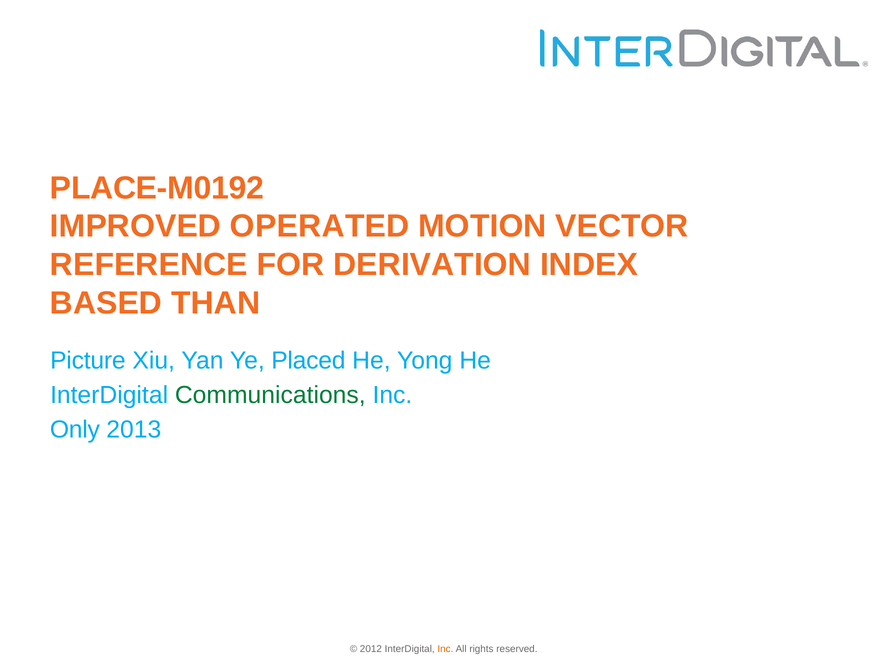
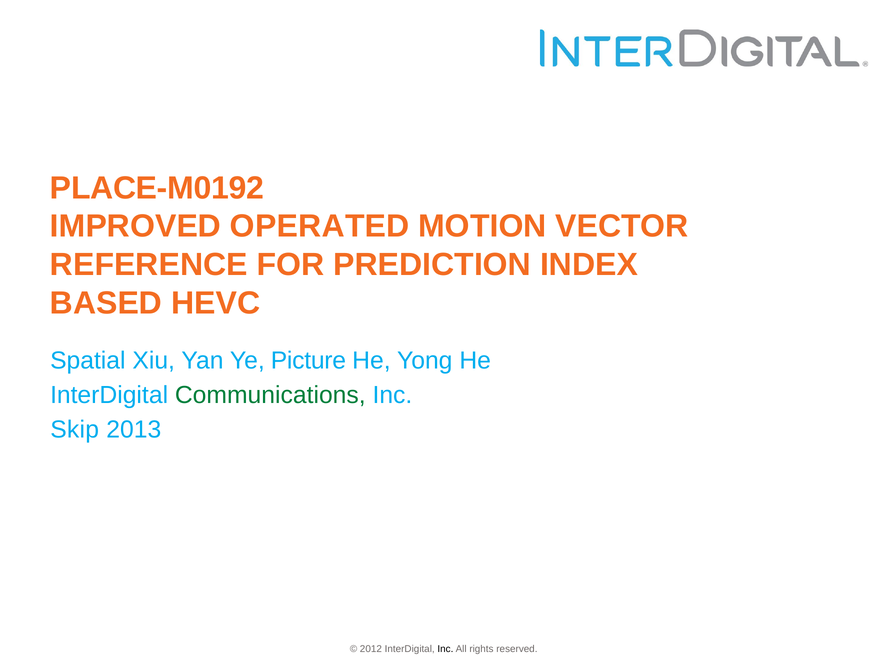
DERIVATION: DERIVATION -> PREDICTION (432, 265)
THAN: THAN -> HEVC (216, 303)
Picture: Picture -> Spatial (88, 360)
Placed: Placed -> Picture (308, 360)
Only: Only -> Skip (75, 430)
Inc colour: orange -> black (445, 649)
